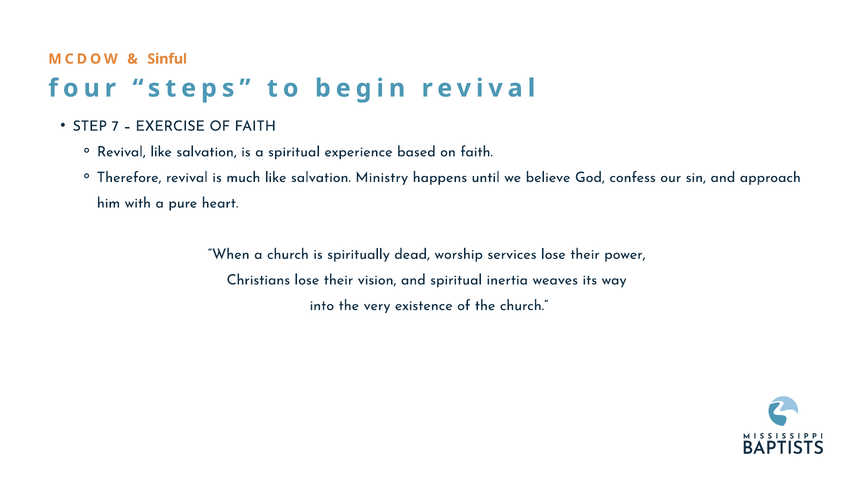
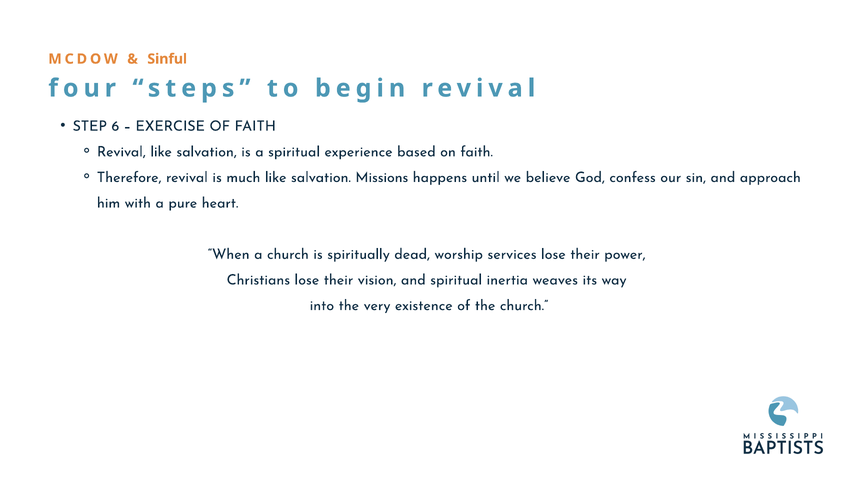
7: 7 -> 6 (115, 126)
Ministry: Ministry -> Missions (382, 177)
